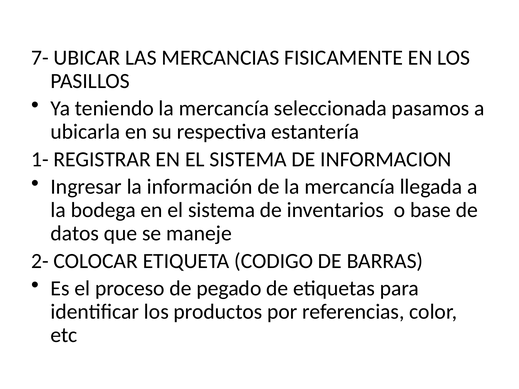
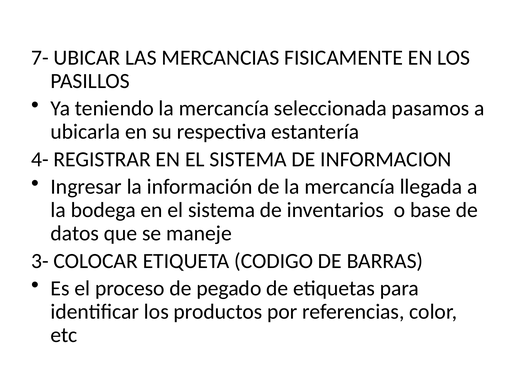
1-: 1- -> 4- (40, 159)
2-: 2- -> 3- (40, 261)
